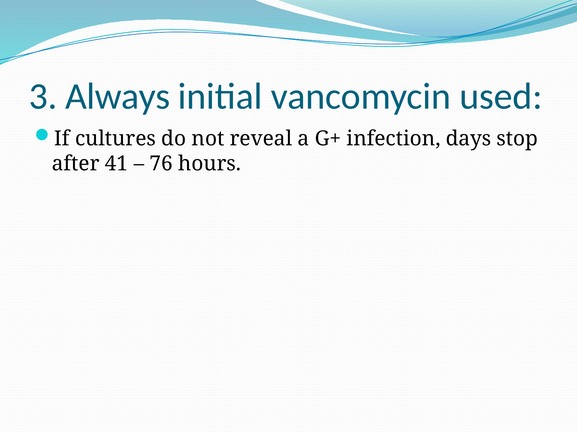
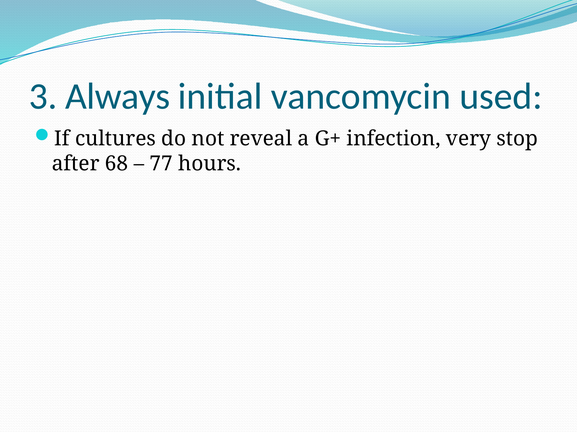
days: days -> very (469, 139)
41: 41 -> 68 (117, 164)
76: 76 -> 77 (161, 164)
